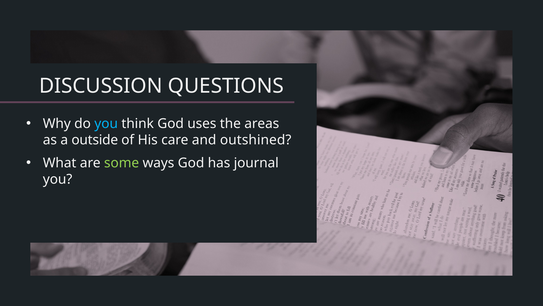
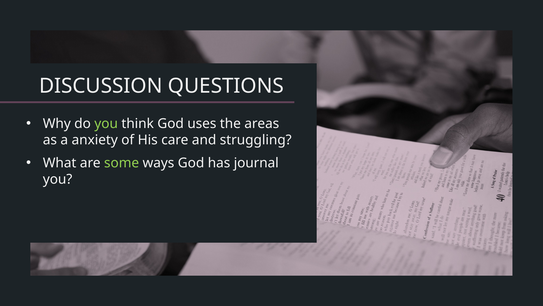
you colour: light blue -> light green (106, 123)
outside: outside -> anxiety (95, 140)
outshined: outshined -> struggling (256, 140)
